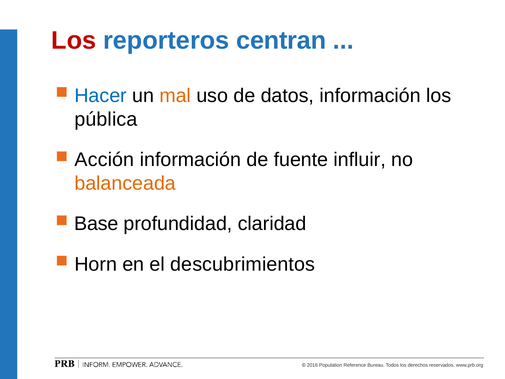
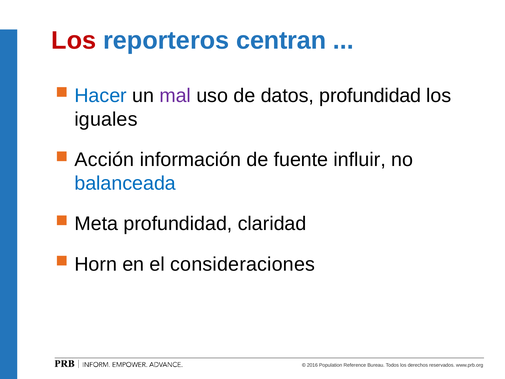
mal colour: orange -> purple (175, 96)
datos información: información -> profundidad (370, 96)
pública: pública -> iguales (106, 119)
balanceada colour: orange -> blue (125, 183)
Base: Base -> Meta (96, 224)
descubrimientos: descubrimientos -> consideraciones (243, 264)
